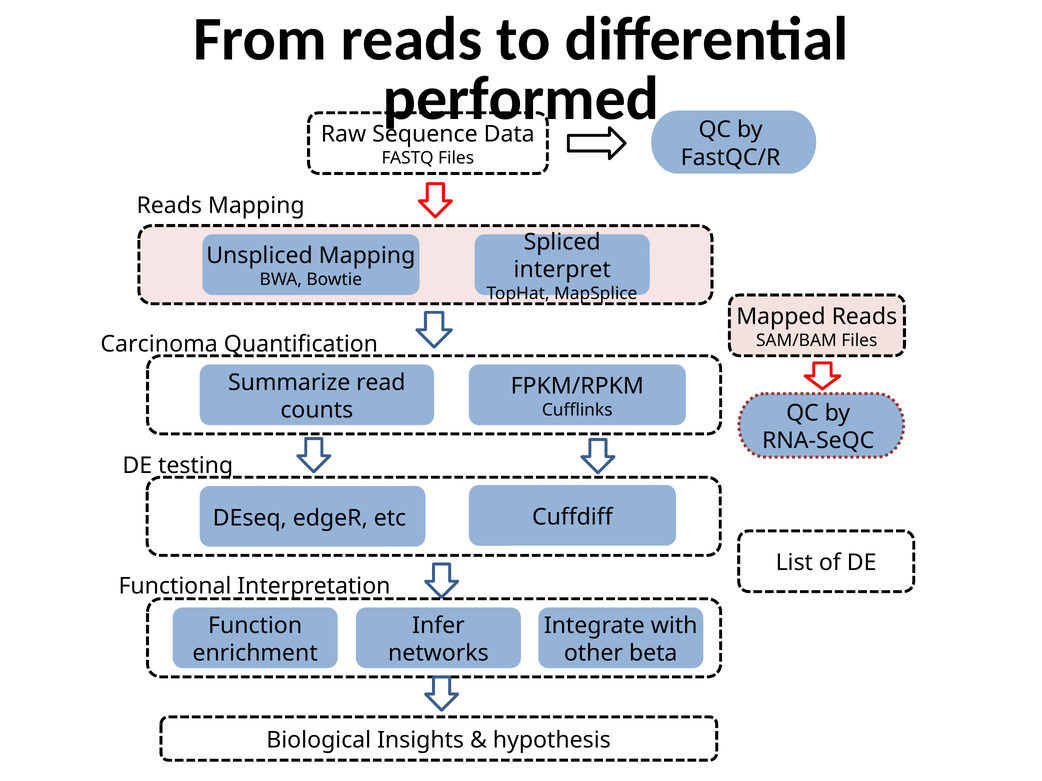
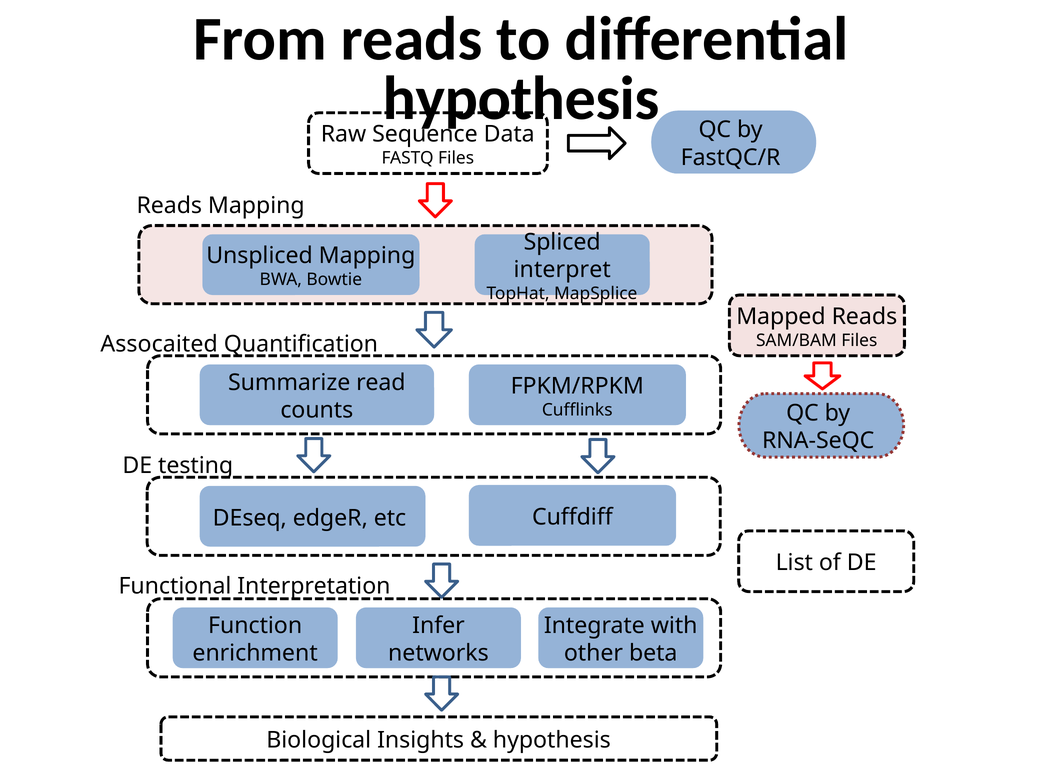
performed: performed -> hypothesis (521, 99)
Carcinoma: Carcinoma -> Assocaited (159, 345)
